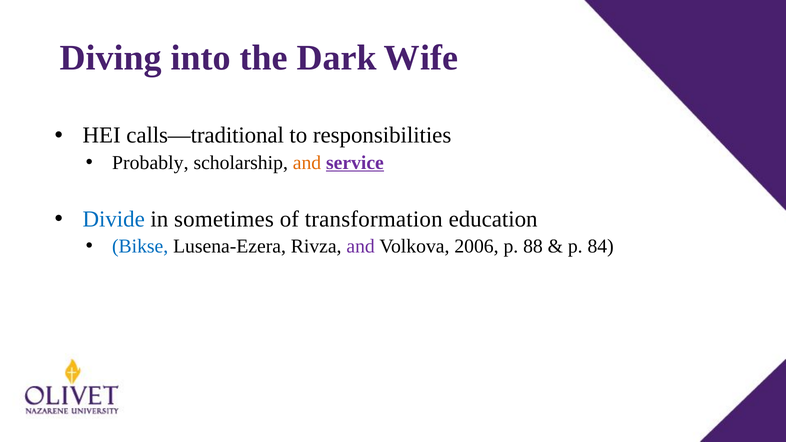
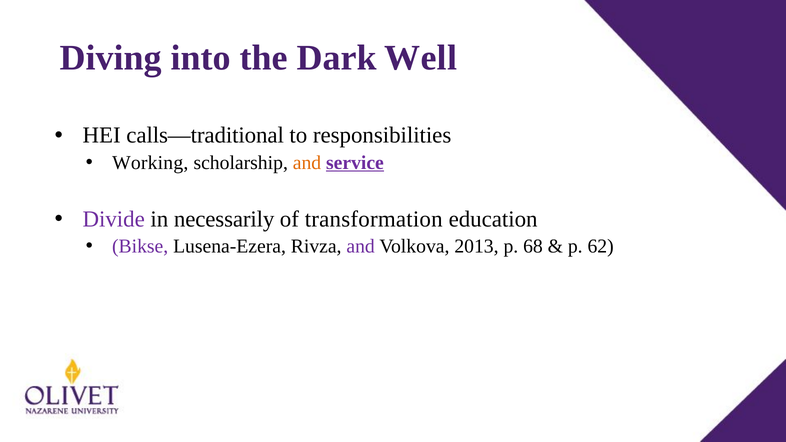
Wife: Wife -> Well (421, 58)
Probably: Probably -> Working (150, 163)
Divide colour: blue -> purple (114, 219)
sometimes: sometimes -> necessarily (224, 219)
Bikse colour: blue -> purple (140, 246)
2006: 2006 -> 2013 (476, 246)
88: 88 -> 68 (533, 246)
84: 84 -> 62 (601, 246)
